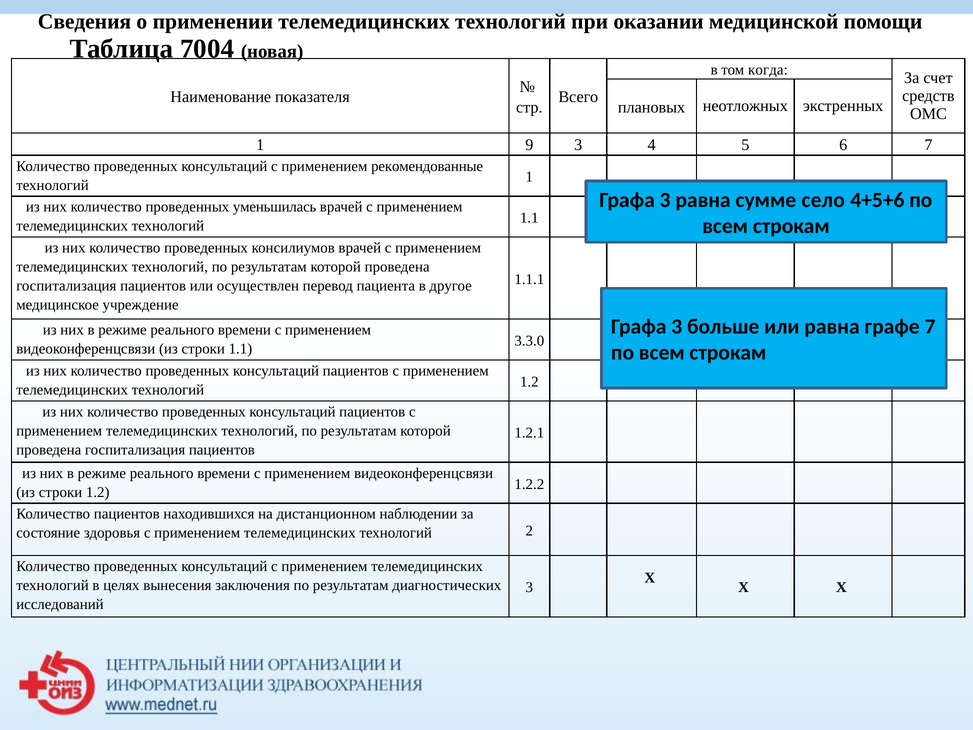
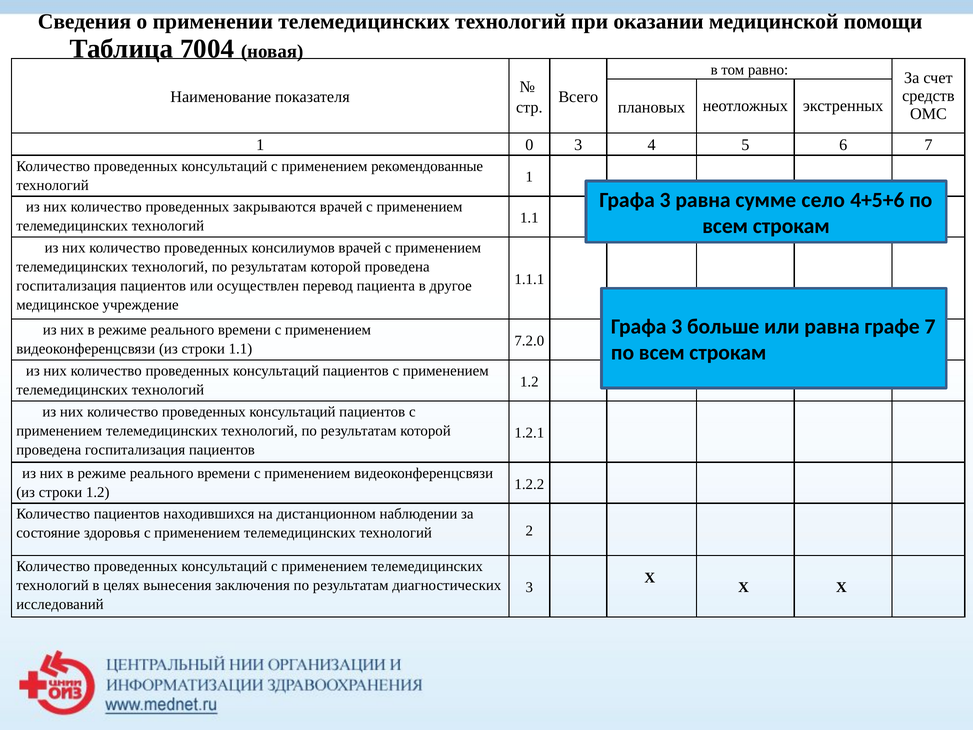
когда: когда -> равно (768, 70)
9: 9 -> 0 (529, 145)
уменьшилась: уменьшилась -> закрываются (275, 207)
3.3.0: 3.3.0 -> 7.2.0 (529, 341)
